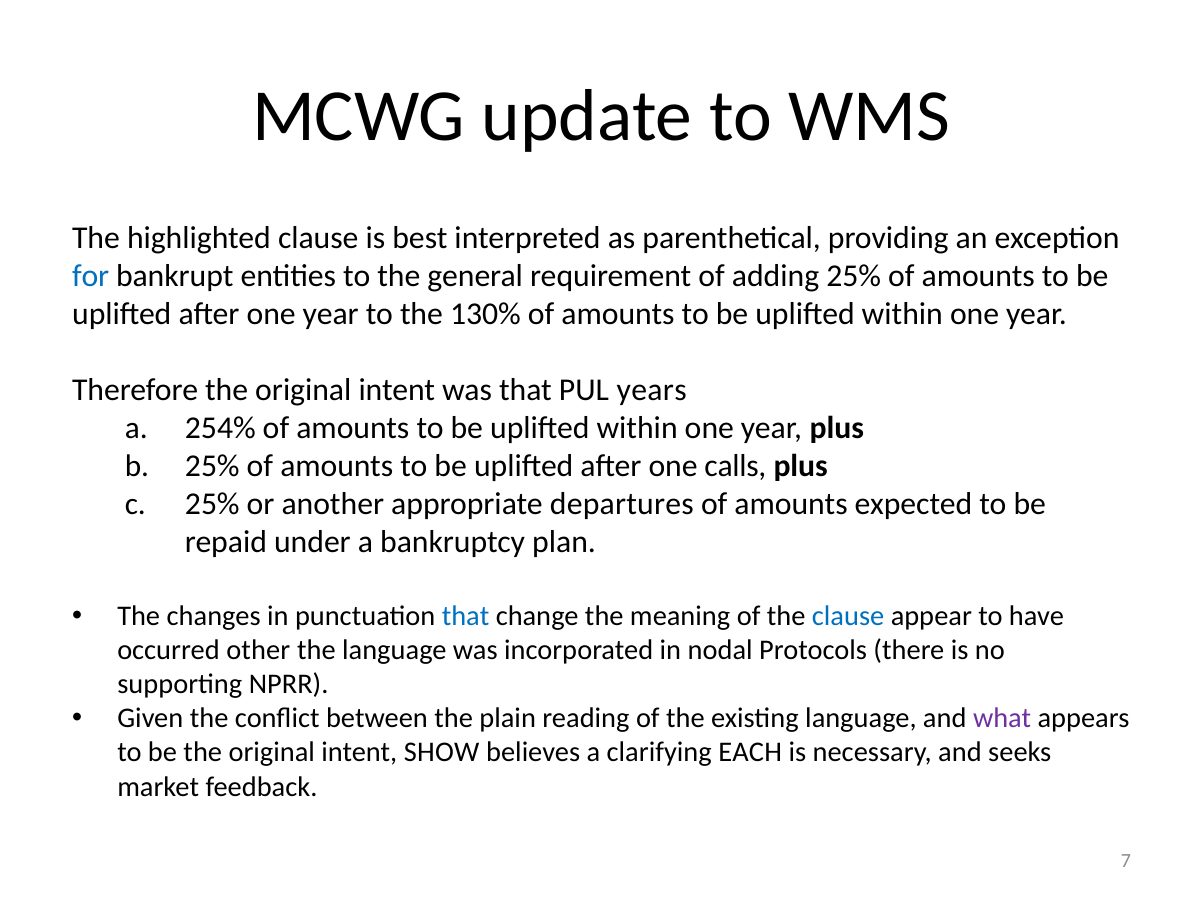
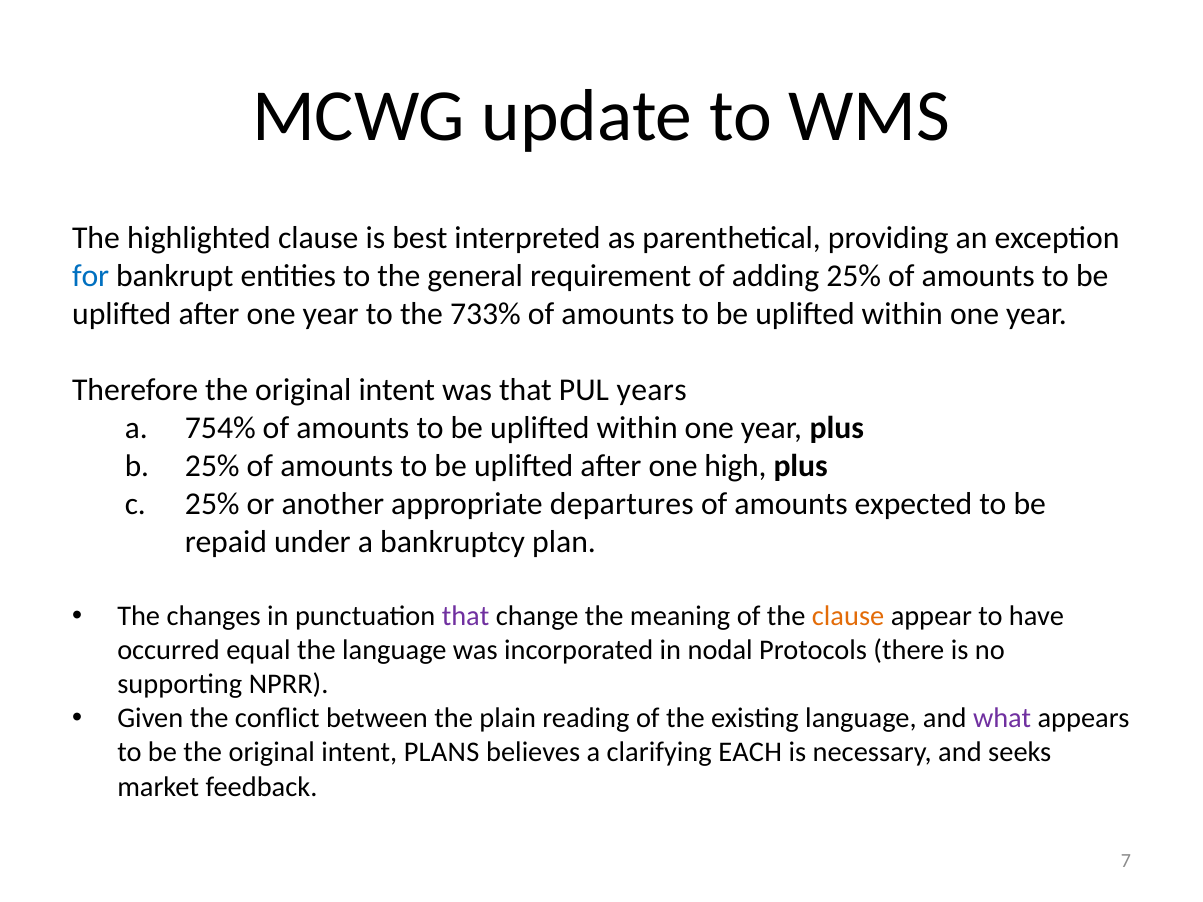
130%: 130% -> 733% (485, 314)
254%: 254% -> 754% (220, 428)
calls: calls -> high (735, 466)
that colour: blue -> purple (466, 616)
clause colour: blue -> orange (848, 616)
other: other -> equal (258, 650)
SHOW: SHOW -> PLANS (442, 753)
